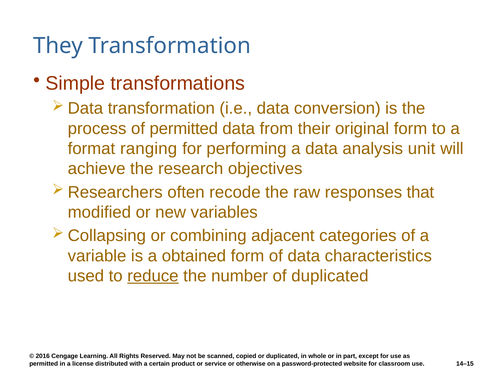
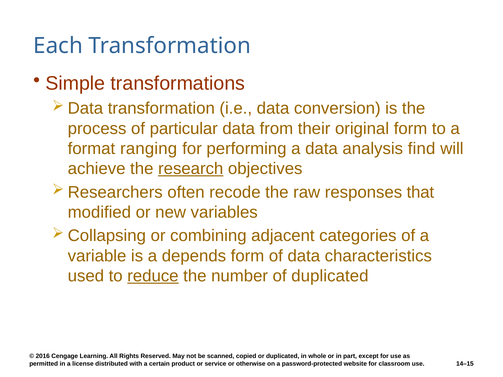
They: They -> Each (58, 46)
of permitted: permitted -> particular (184, 129)
unit: unit -> find (422, 149)
research underline: none -> present (191, 169)
obtained: obtained -> depends (194, 256)
